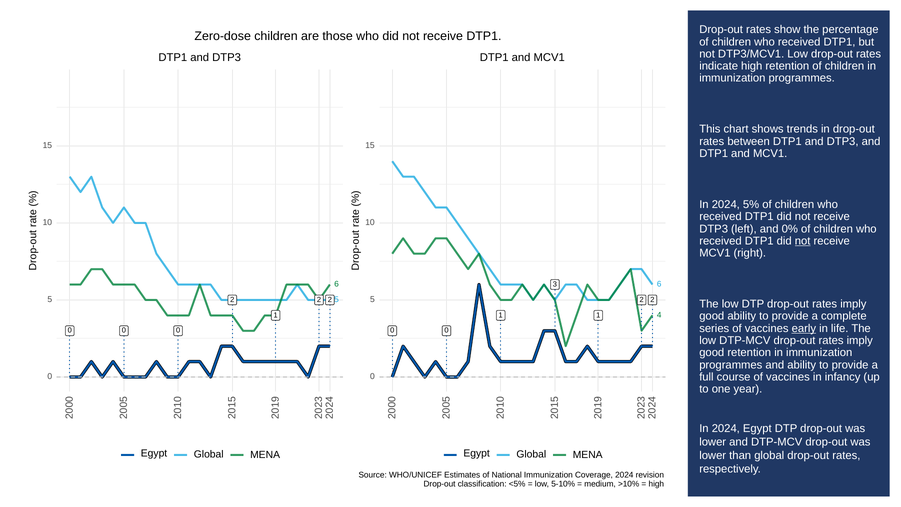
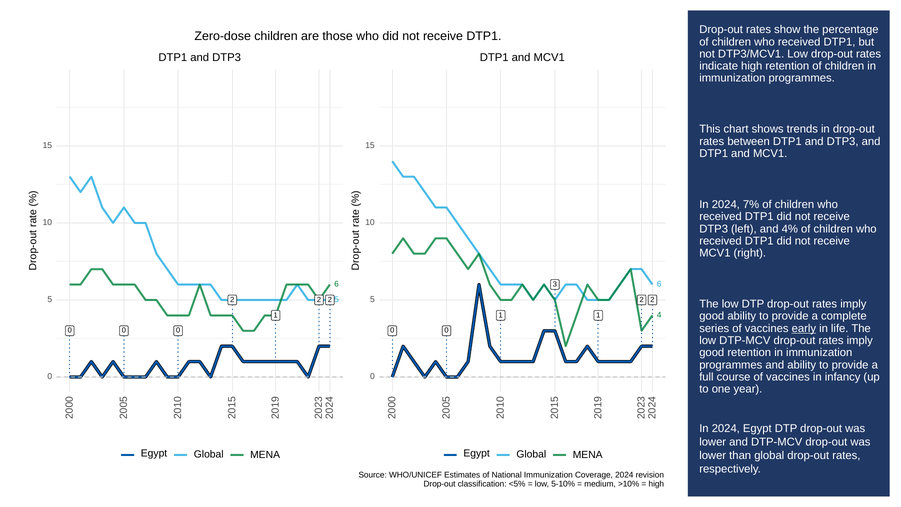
5%: 5% -> 7% (751, 204)
0%: 0% -> 4% (790, 229)
not underline: present -> none (803, 241)
